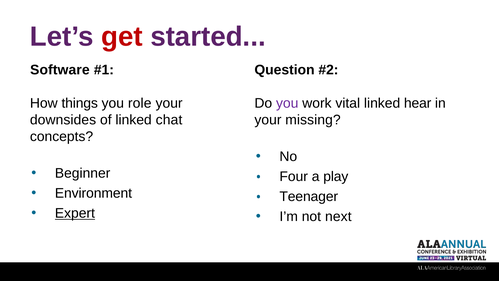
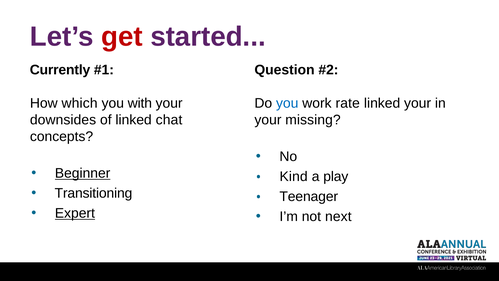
Software: Software -> Currently (60, 70)
things: things -> which (80, 103)
role: role -> with (140, 103)
you colour: purple -> blue (287, 103)
vital: vital -> rate (348, 103)
linked hear: hear -> your (418, 103)
Beginner underline: none -> present (83, 173)
Four: Four -> Kind (294, 176)
Environment: Environment -> Transitioning (93, 193)
